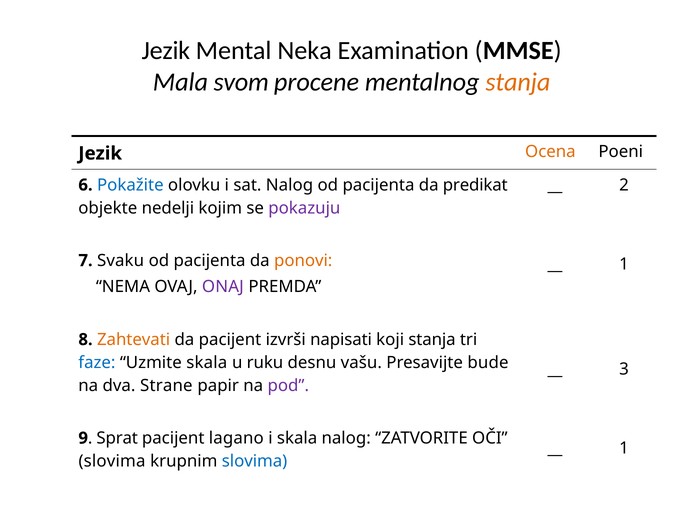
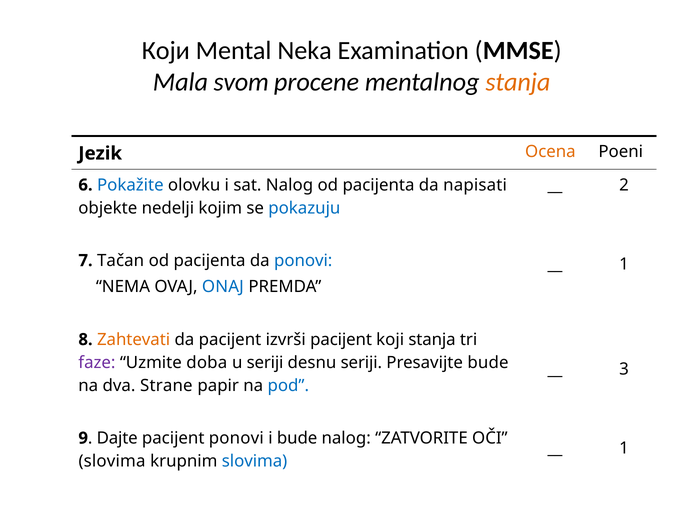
Jezik: Jezik -> Који (166, 50)
predikat: predikat -> napisati (475, 185)
pokazuju colour: purple -> blue (304, 208)
Svaku: Svaku -> Tačan (121, 260)
ponovi colour: orange -> blue (303, 260)
ONAJ colour: purple -> blue (223, 287)
izvrši napisati: napisati -> pacijent (341, 339)
faze colour: blue -> purple (97, 362)
Uzmite skala: skala -> doba (207, 362)
u ruku: ruku -> seriji (265, 362)
desnu vašu: vašu -> seriji (361, 362)
pod colour: purple -> blue (288, 385)
Sprat: Sprat -> Dajte (117, 438)
pacijent lagano: lagano -> ponovi (236, 438)
i skala: skala -> bude (297, 438)
